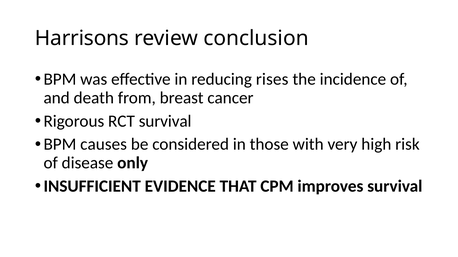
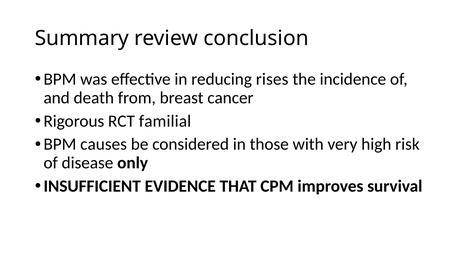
Harrisons: Harrisons -> Summary (82, 38)
RCT survival: survival -> familial (165, 121)
